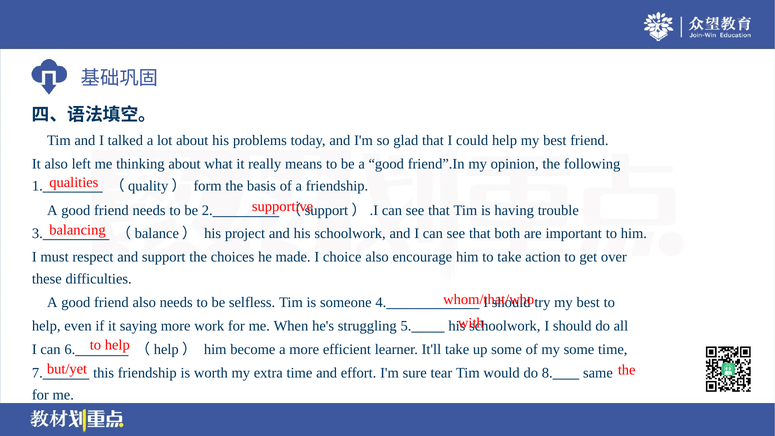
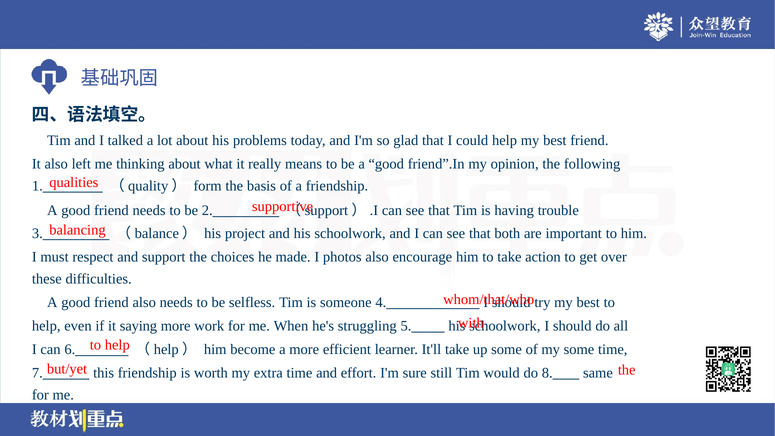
choice: choice -> photos (342, 257)
tear: tear -> still (441, 373)
